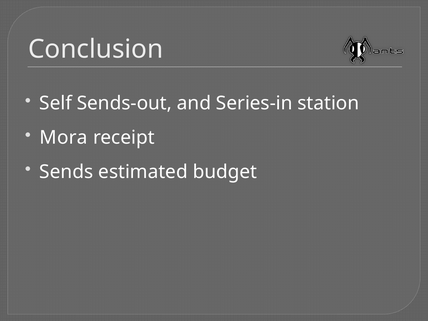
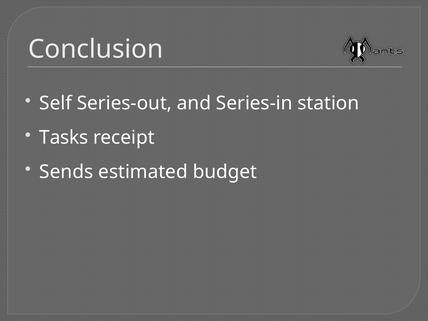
Sends-out: Sends-out -> Series-out (124, 103)
Mora: Mora -> Tasks (64, 138)
